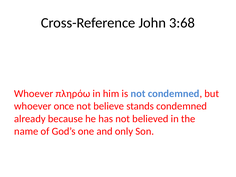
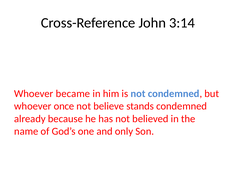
3:68: 3:68 -> 3:14 (182, 23)
πληρόω: πληρόω -> became (73, 94)
